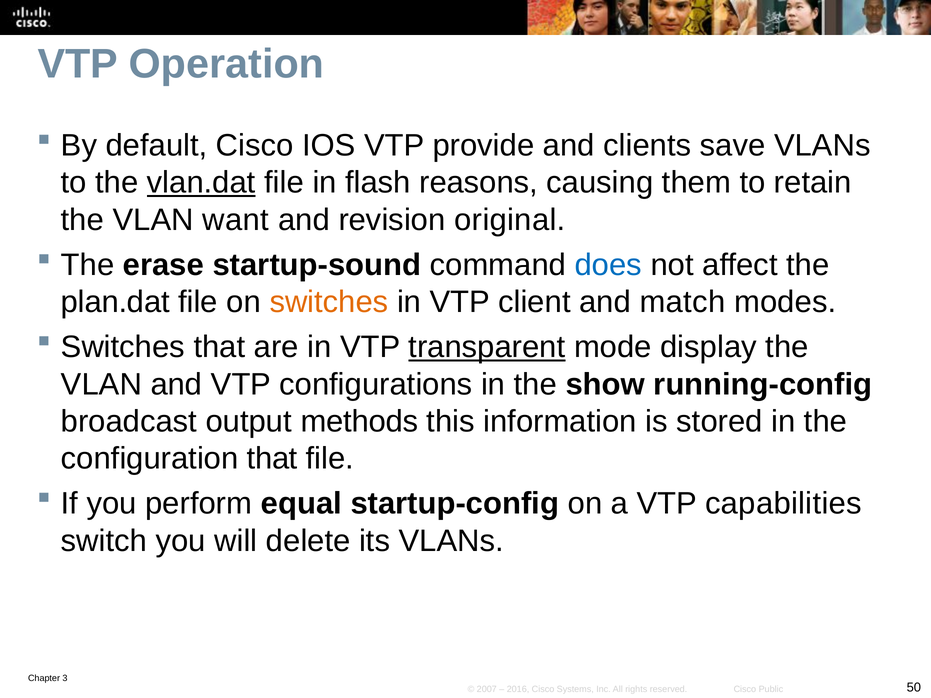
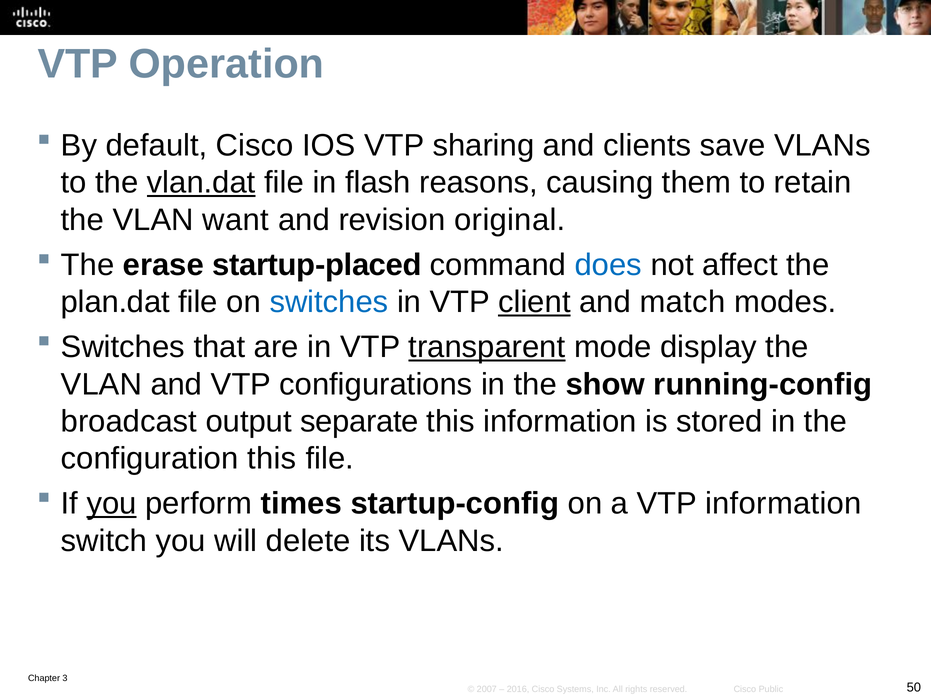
provide: provide -> sharing (483, 145)
startup-sound: startup-sound -> startup-placed (317, 265)
switches colour: orange -> blue (329, 302)
client underline: none -> present (534, 302)
methods: methods -> separate (359, 422)
configuration that: that -> this (272, 459)
you underline: none -> present (112, 504)
equal: equal -> times (301, 504)
VTP capabilities: capabilities -> information (783, 504)
